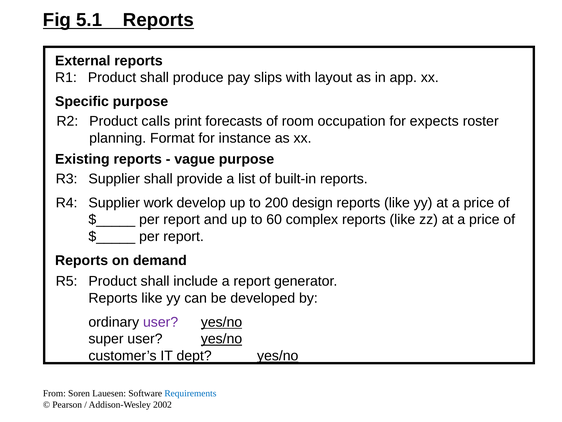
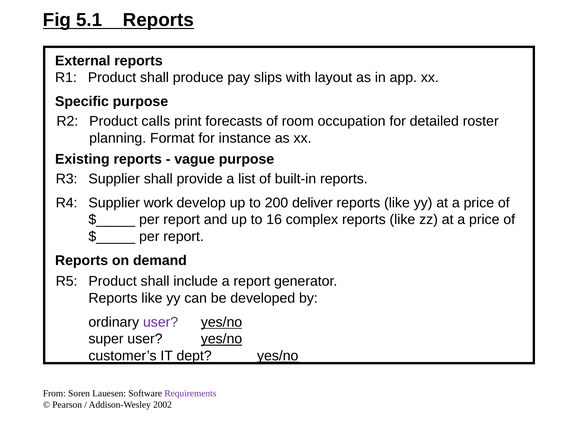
expects: expects -> detailed (434, 121)
design: design -> deliver (312, 203)
60: 60 -> 16 (274, 219)
Requirements colour: blue -> purple (190, 393)
